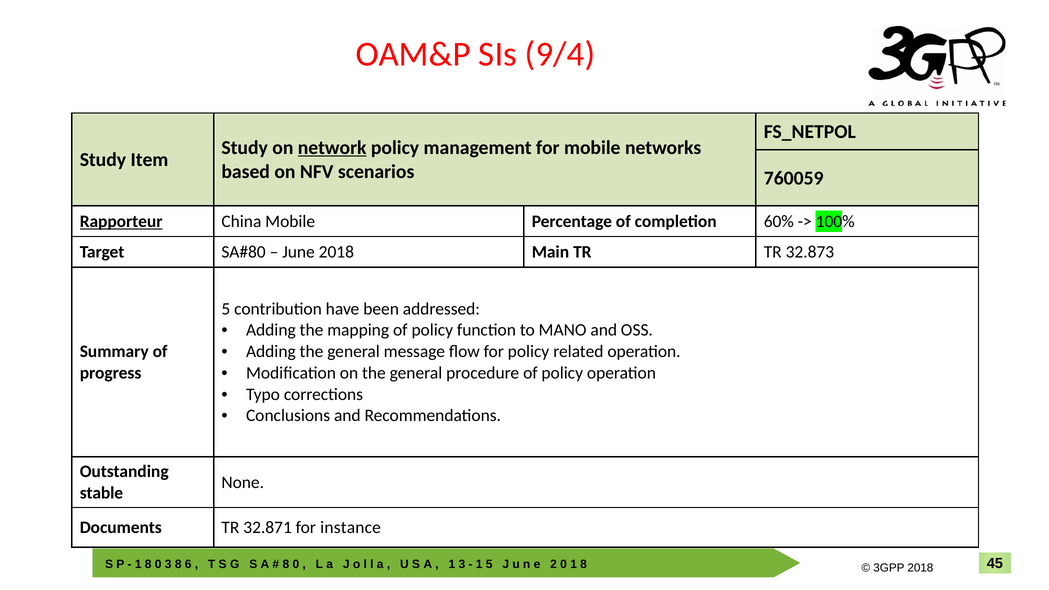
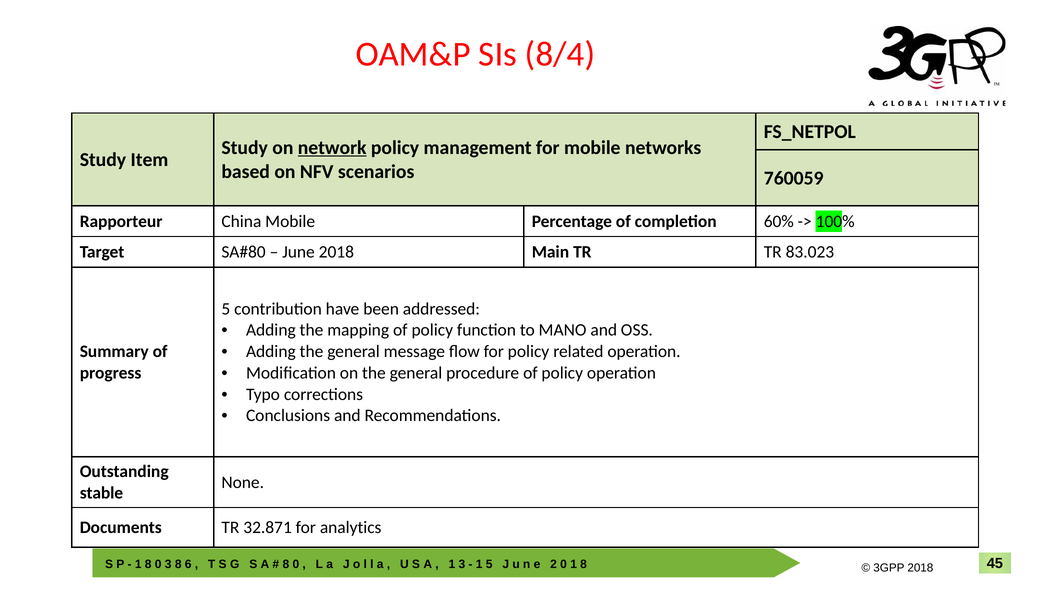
9/4: 9/4 -> 8/4 (560, 54)
Rapporteur underline: present -> none (121, 221)
32.873: 32.873 -> 83.023 (810, 252)
instance: instance -> analytics (351, 528)
